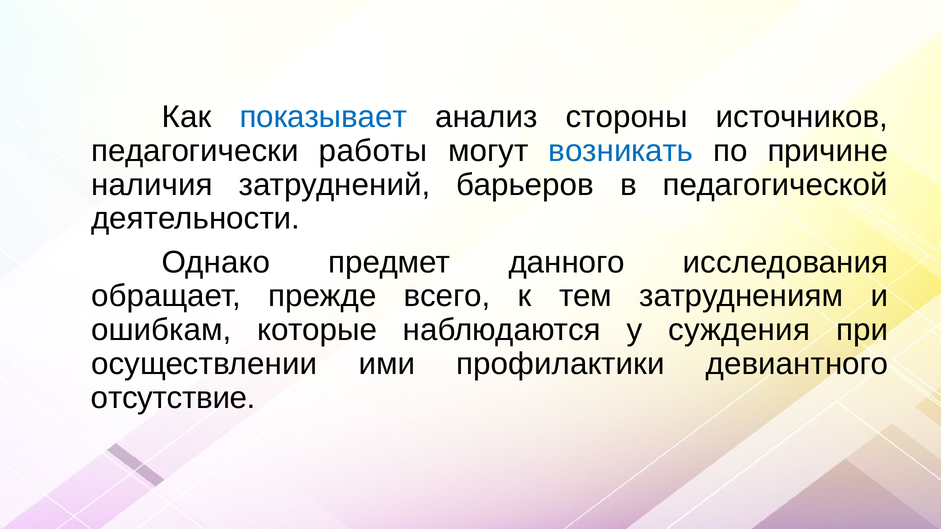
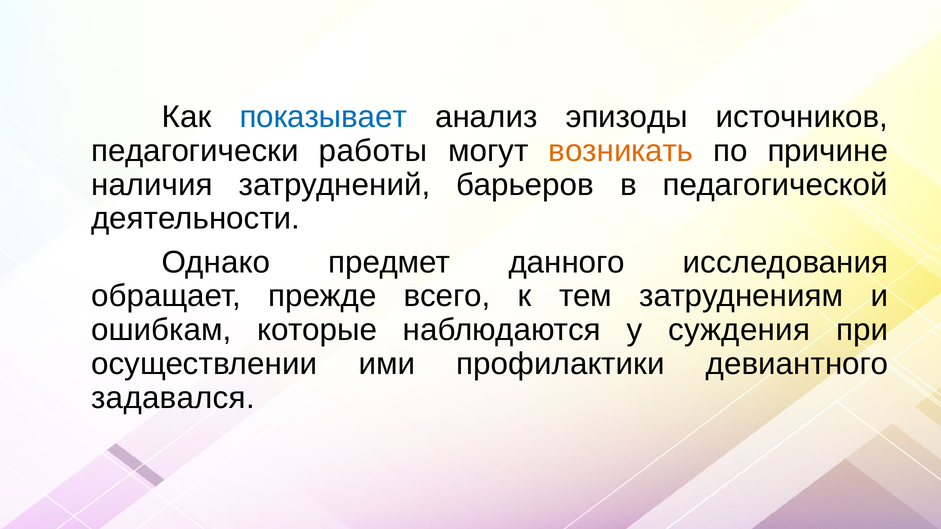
стороны: стороны -> эпизоды (627, 117)
возникать colour: blue -> orange (621, 151)
отсутствие: отсутствие -> задавался (173, 398)
